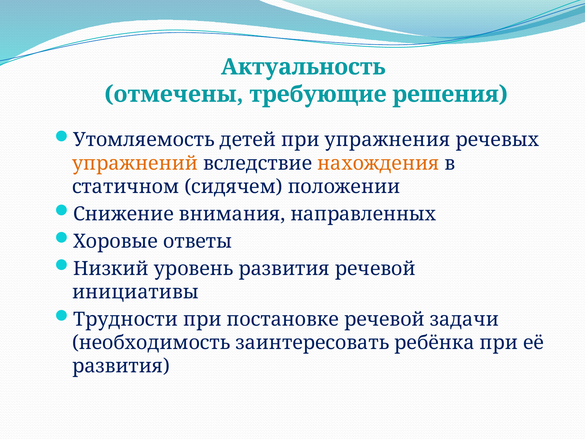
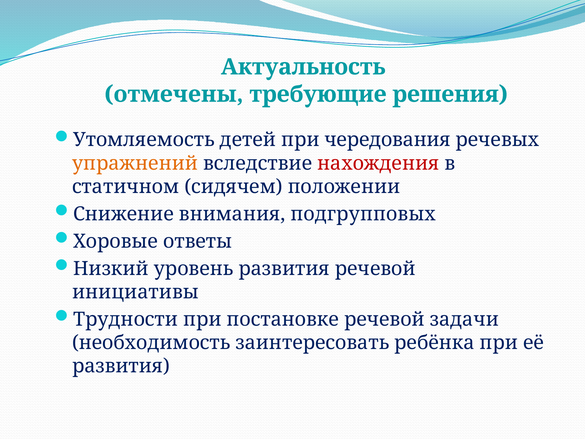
упражнения: упражнения -> чередования (388, 140)
нахождения colour: orange -> red (378, 163)
направленных: направленных -> подгрупповых (363, 214)
